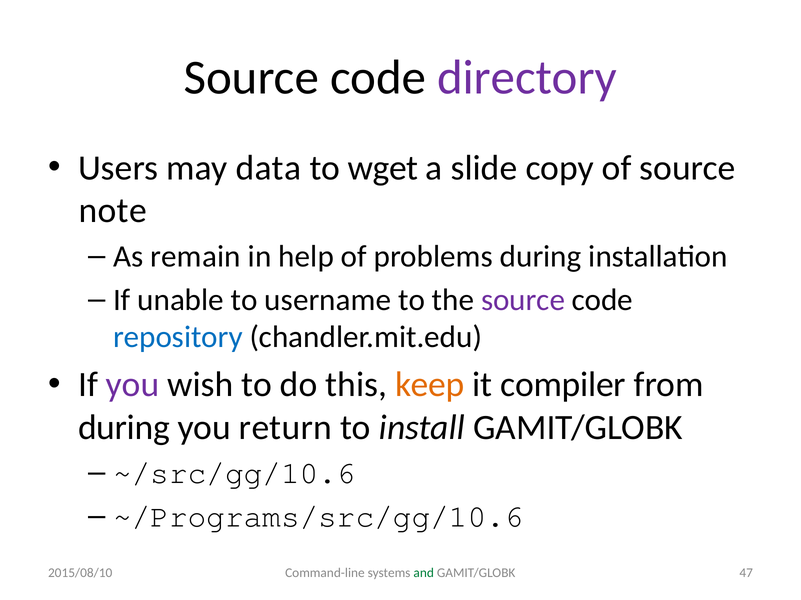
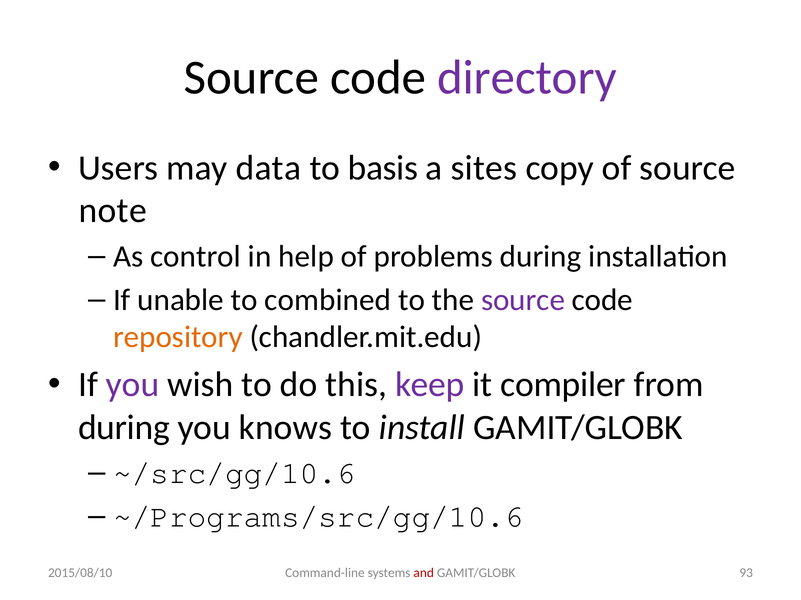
wget: wget -> basis (383, 168)
slide: slide -> sites (484, 168)
remain: remain -> control (196, 257)
username: username -> combined (328, 300)
repository colour: blue -> orange (178, 338)
keep colour: orange -> purple (430, 385)
return: return -> knows (285, 428)
and colour: green -> red (424, 574)
47: 47 -> 93 (746, 574)
